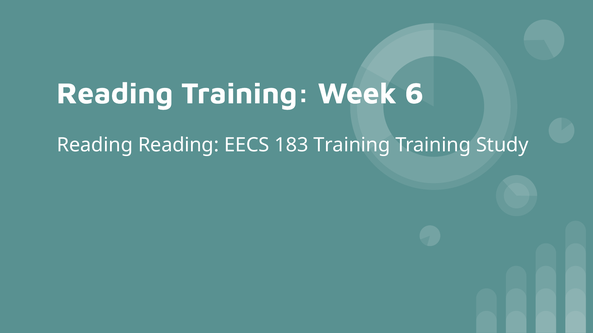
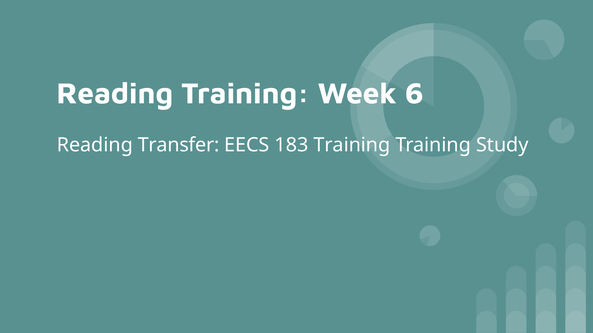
Reading Reading: Reading -> Transfer (179, 145)
